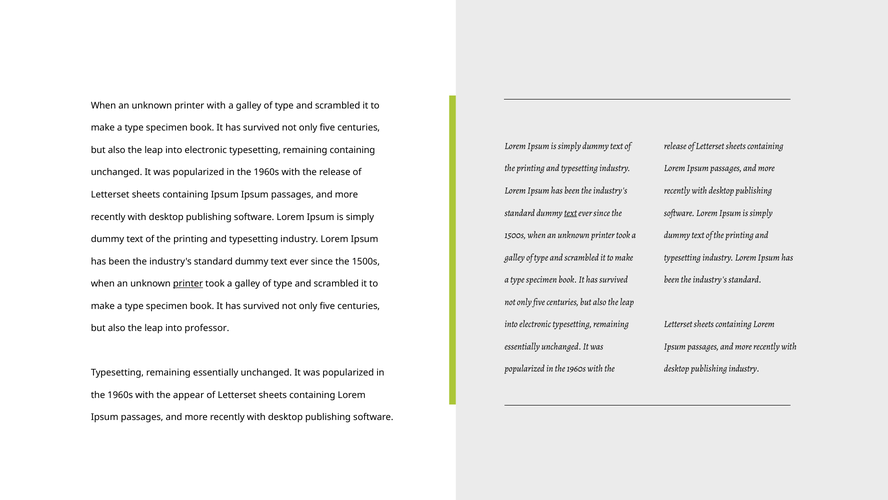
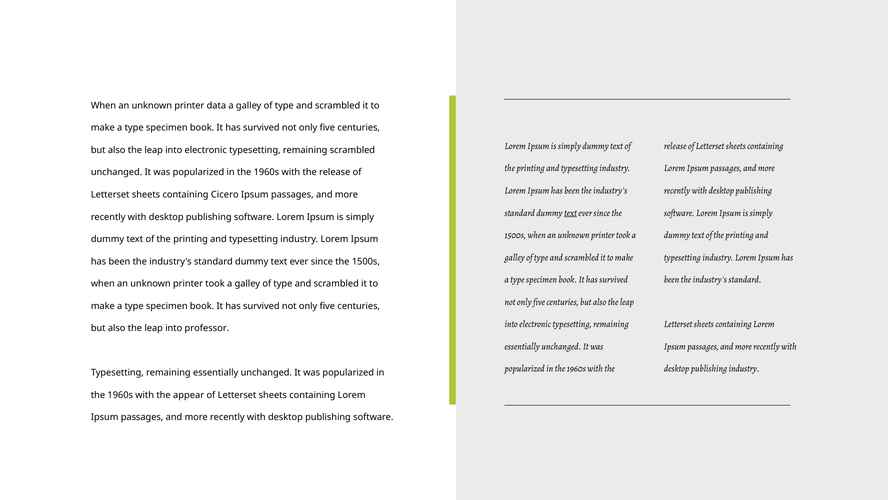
printer with: with -> data (216, 106)
remaining containing: containing -> scrambled (352, 150)
containing Ipsum: Ipsum -> Cicero (225, 194)
printer underline: present -> none (188, 283)
